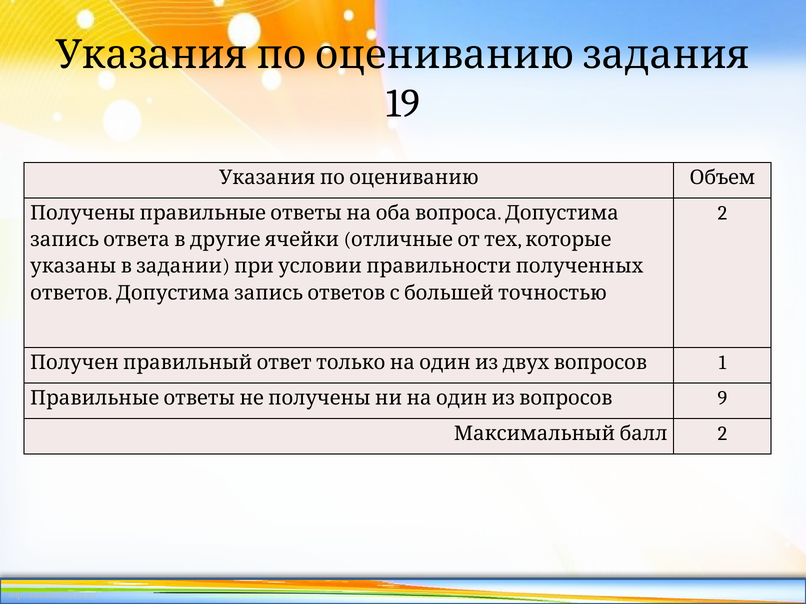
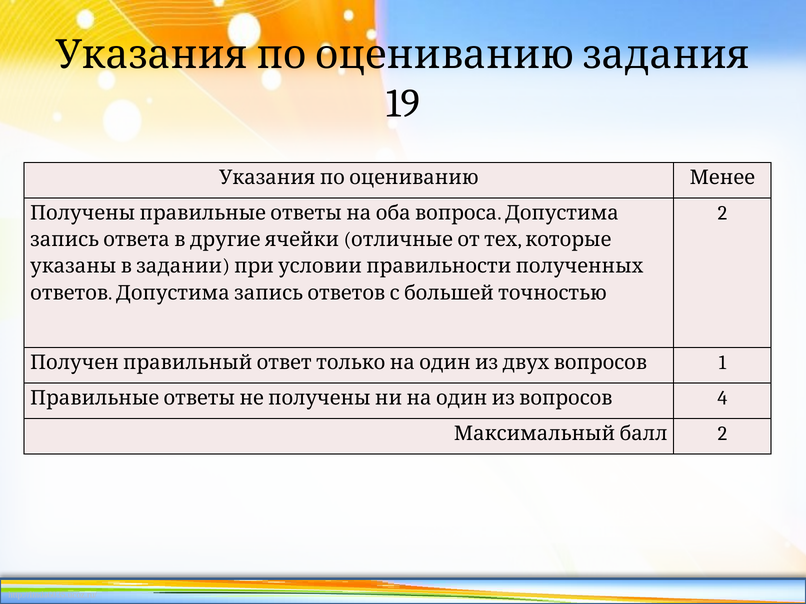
Объем: Объем -> Менее (722, 178)
9: 9 -> 4 (722, 398)
